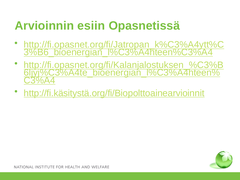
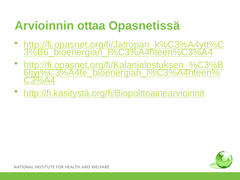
esiin: esiin -> ottaa (91, 26)
